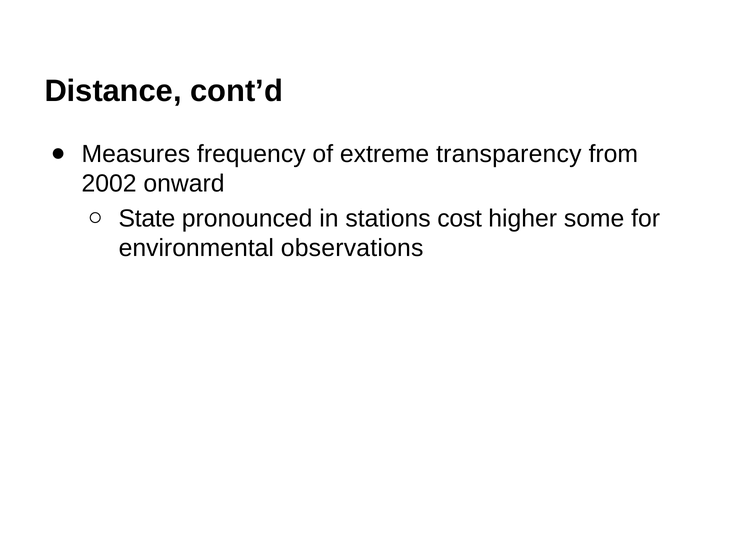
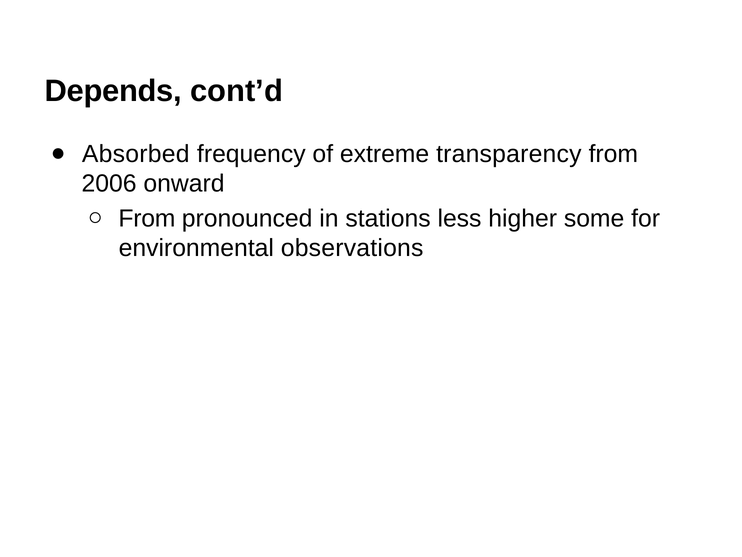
Distance: Distance -> Depends (113, 91)
Measures: Measures -> Absorbed (136, 154)
2002: 2002 -> 2006 (109, 184)
State: State -> From (147, 218)
cost: cost -> less (459, 218)
